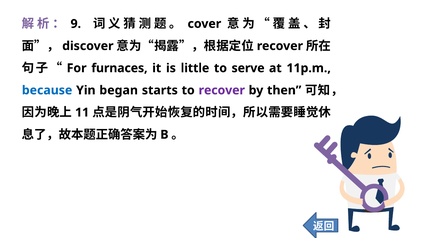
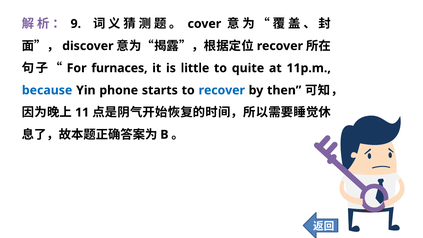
serve: serve -> quite (248, 68)
began: began -> phone (119, 90)
recover colour: purple -> blue (222, 90)
